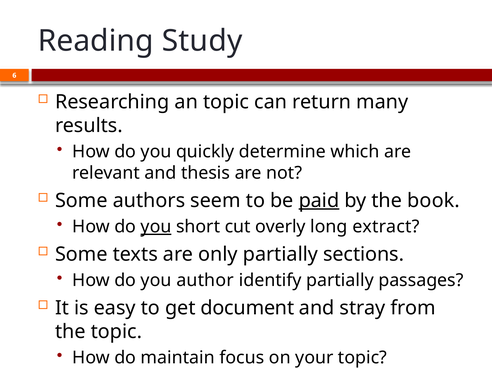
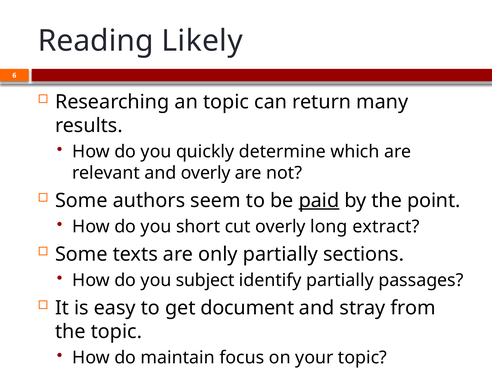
Study: Study -> Likely (202, 41)
and thesis: thesis -> overly (206, 173)
book: book -> point (434, 201)
you underline: present -> none (156, 227)
author: author -> subject (205, 280)
